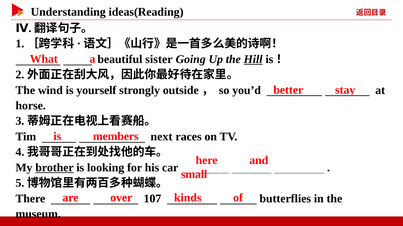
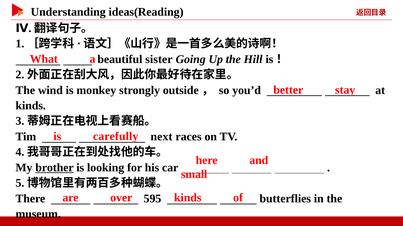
Hill underline: present -> none (253, 59)
yourself: yourself -> monkey (96, 90)
horse: horse -> kinds (31, 106)
members: members -> carefully (116, 137)
107: 107 -> 595 (152, 199)
